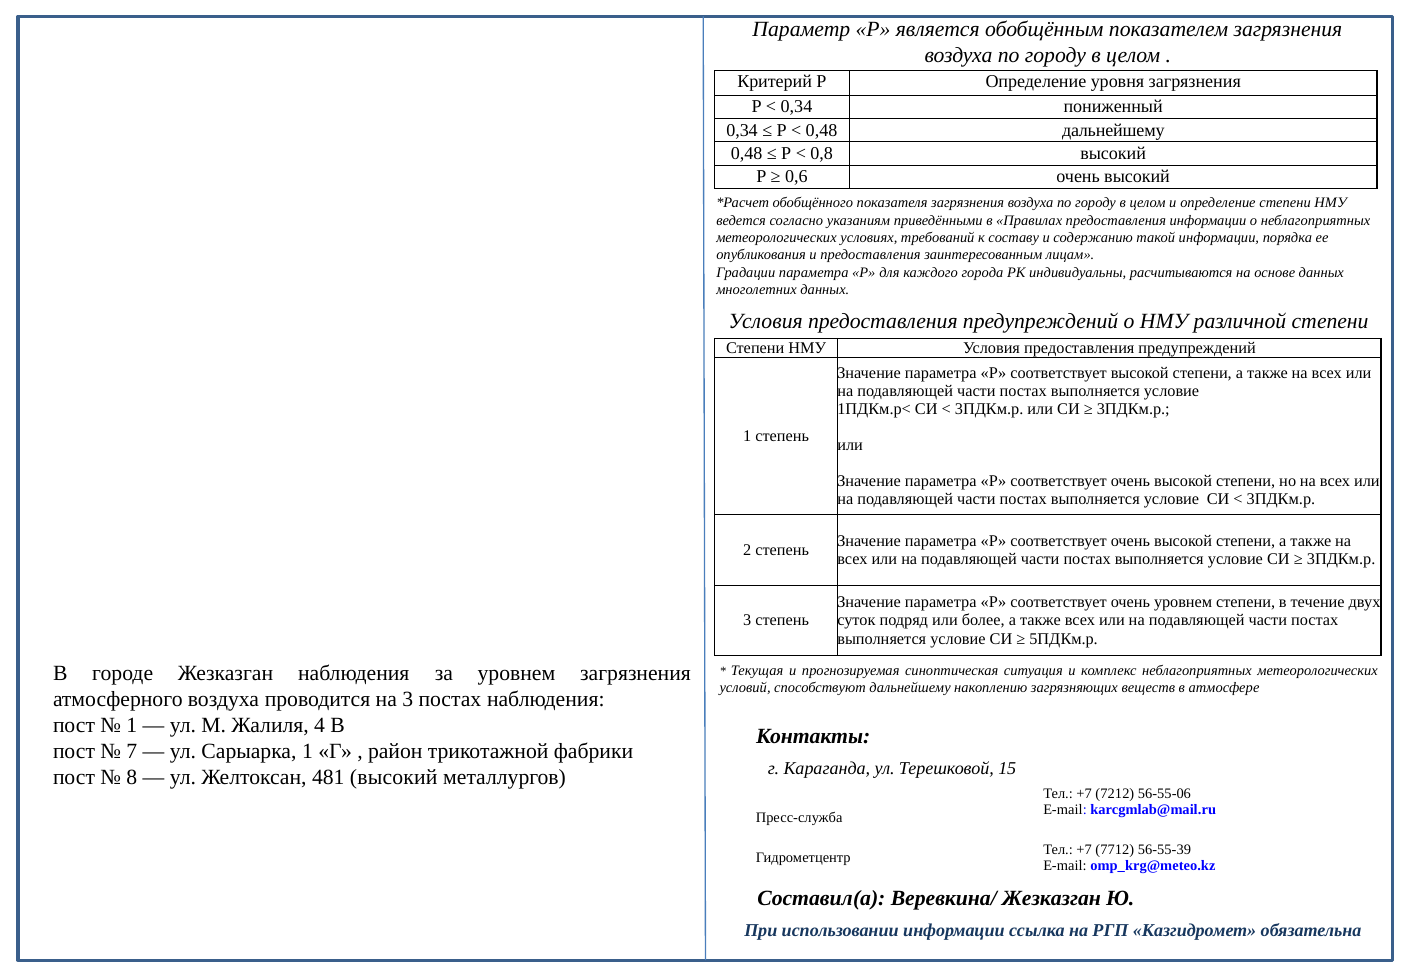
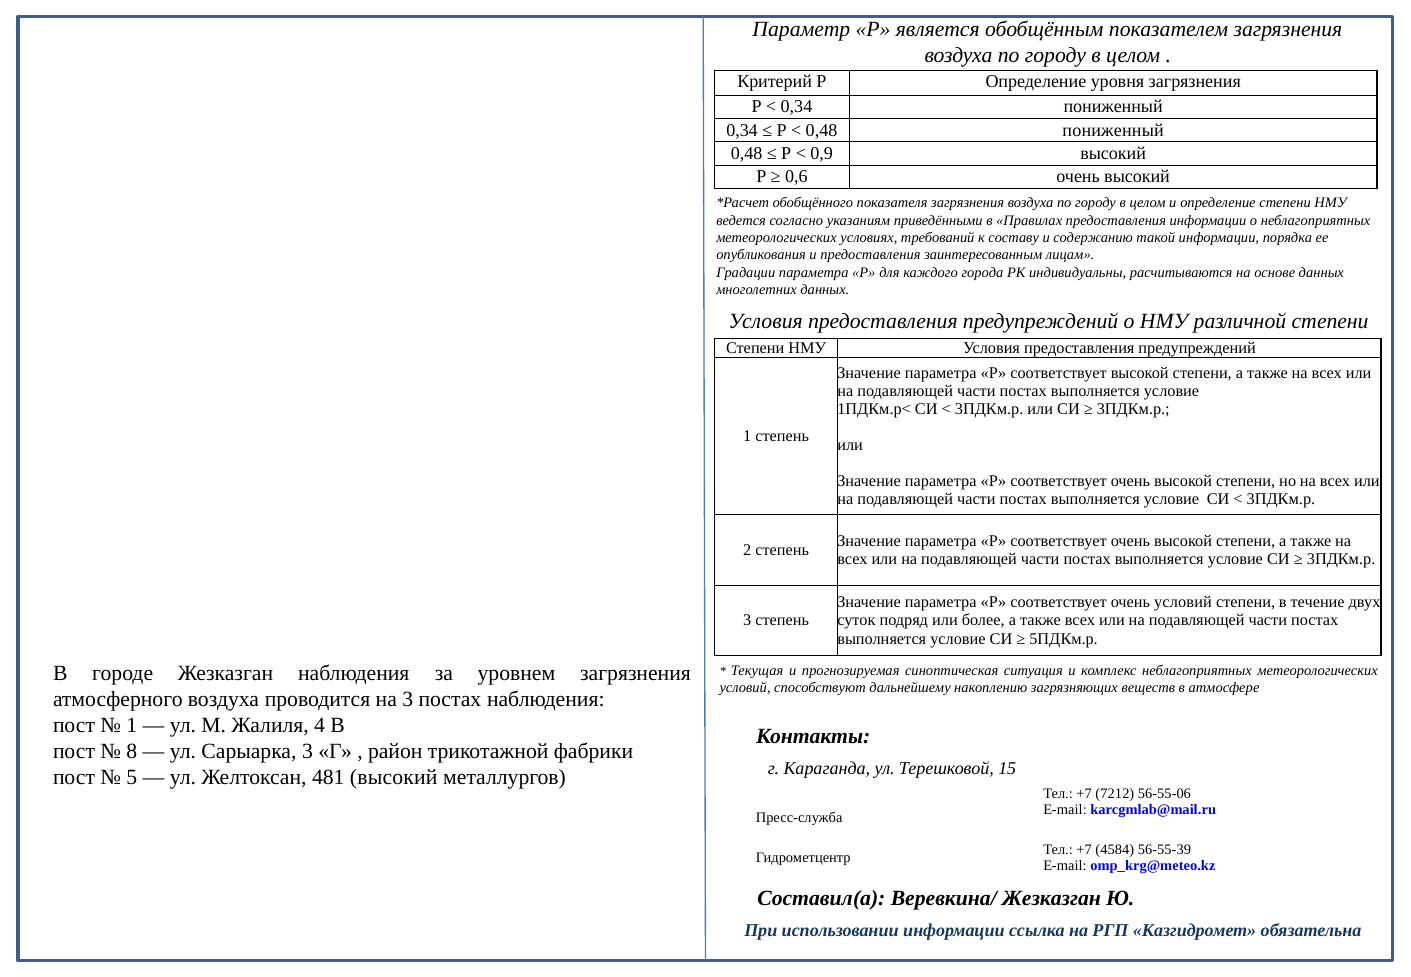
0,48 дальнейшему: дальнейшему -> пониженный (1113, 130)
0,8: 0,8 -> 0,9 (822, 153)
очень уровнем: уровнем -> условий (1183, 602)
7: 7 -> 8 (132, 752)
Сарыарка 1: 1 -> 3 (307, 752)
8: 8 -> 5 (132, 778)
7712: 7712 -> 4584 (1115, 850)
